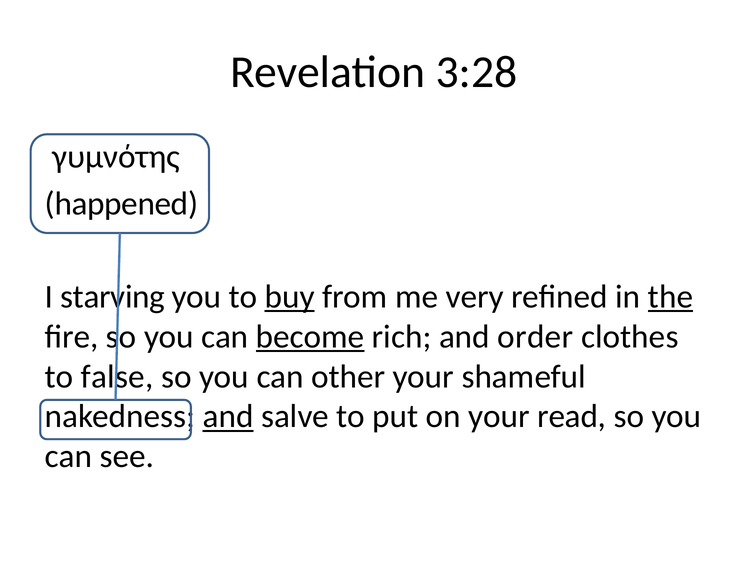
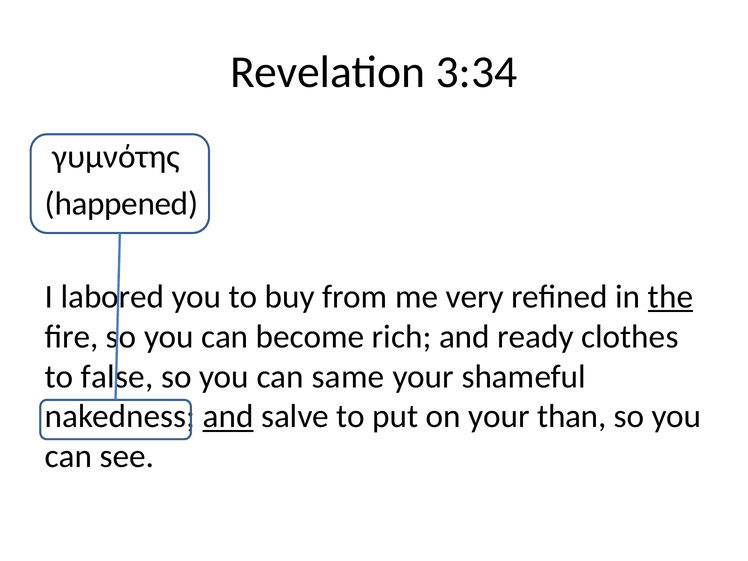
3:28: 3:28 -> 3:34 (476, 72)
starving: starving -> labored (112, 297)
buy underline: present -> none (290, 297)
become underline: present -> none (310, 337)
order: order -> ready (535, 337)
other: other -> same (348, 377)
read: read -> than (572, 417)
